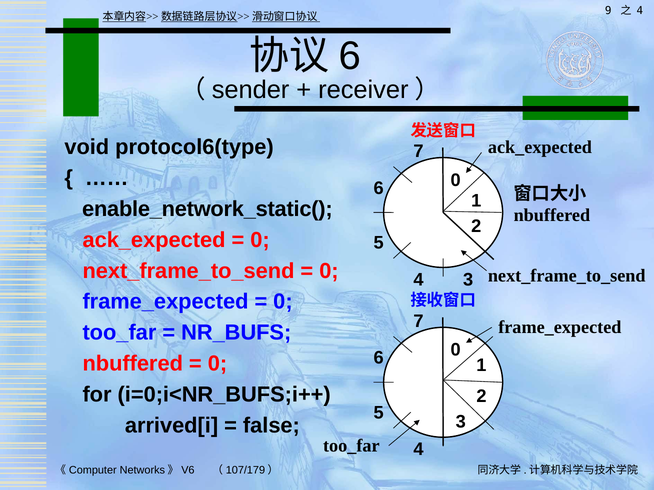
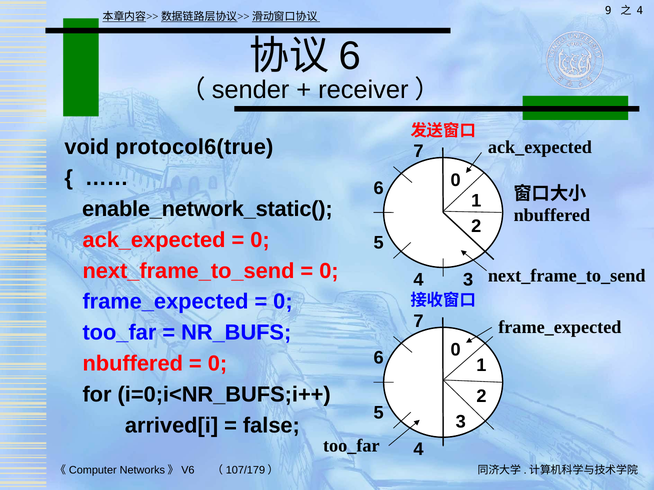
protocol6(type: protocol6(type -> protocol6(true (194, 147)
